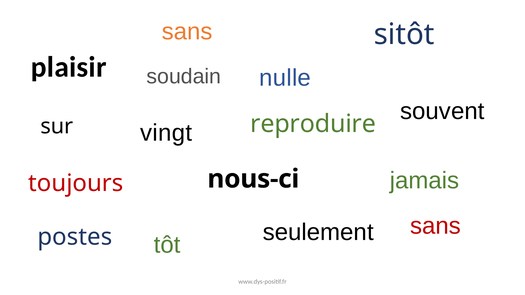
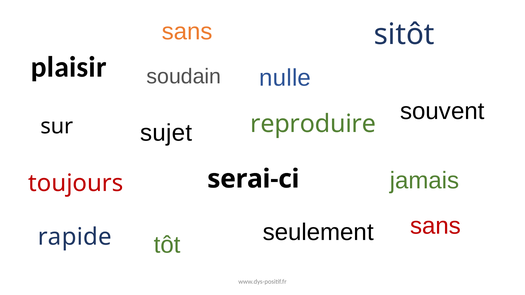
vingt: vingt -> sujet (166, 133)
nous-ci: nous-ci -> serai-ci (253, 179)
postes: postes -> rapide (75, 237)
